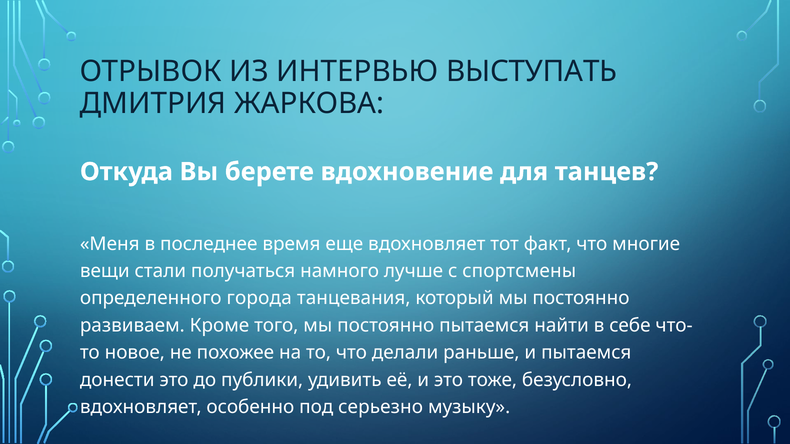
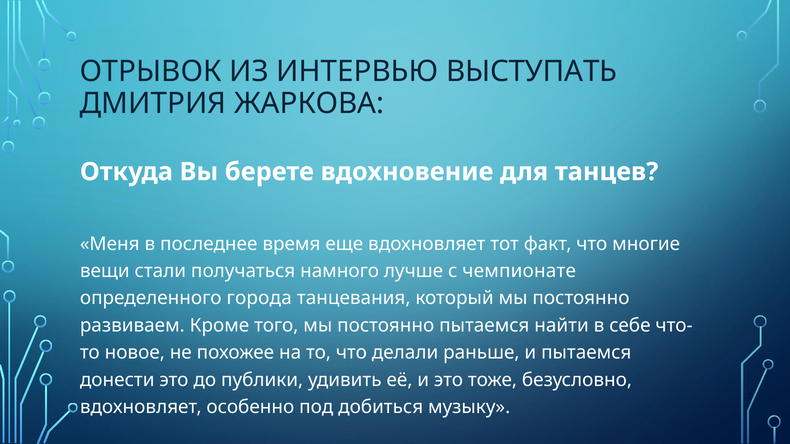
спортсмены: спортсмены -> чемпионате (519, 271)
серьезно: серьезно -> добиться (381, 407)
